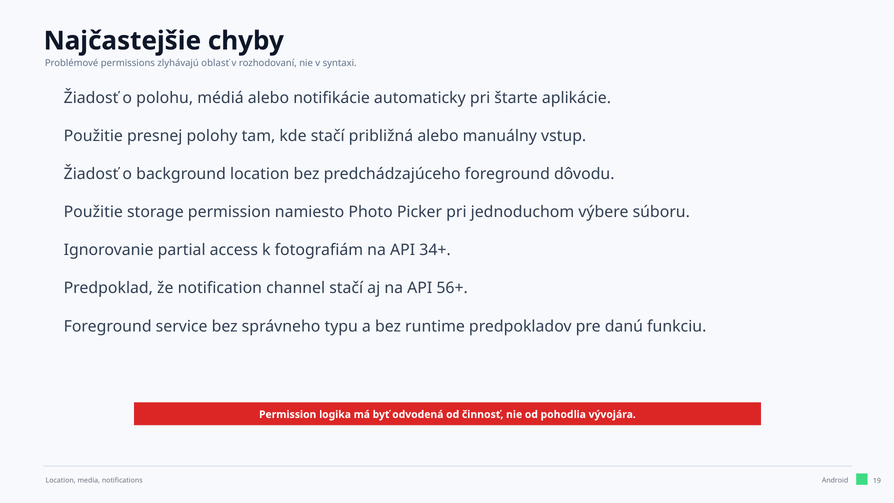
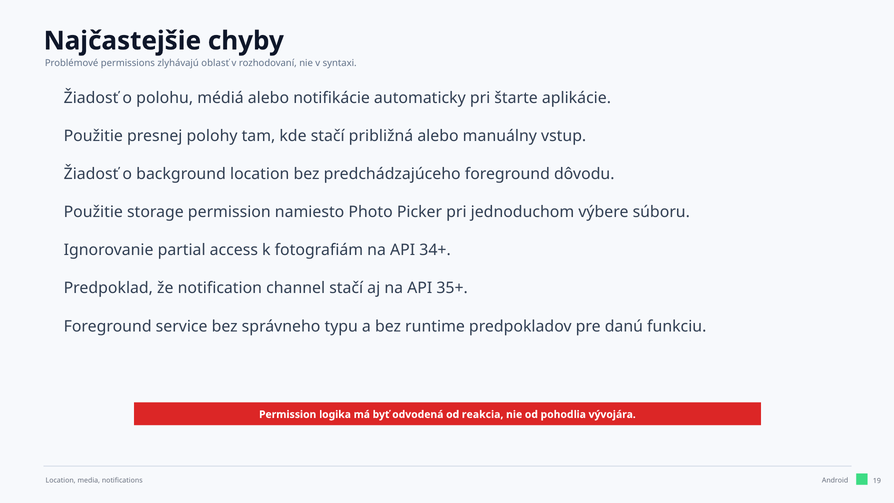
56+: 56+ -> 35+ (452, 288)
činnosť: činnosť -> reakcia (483, 414)
